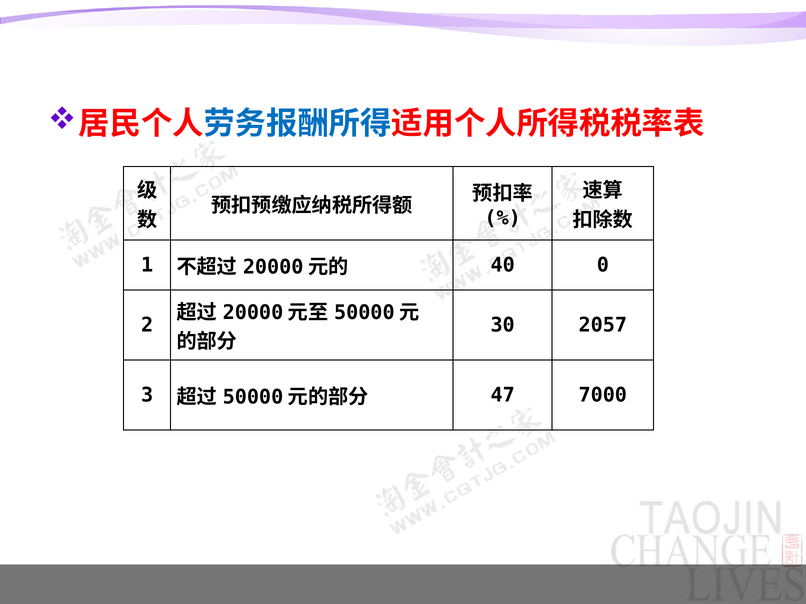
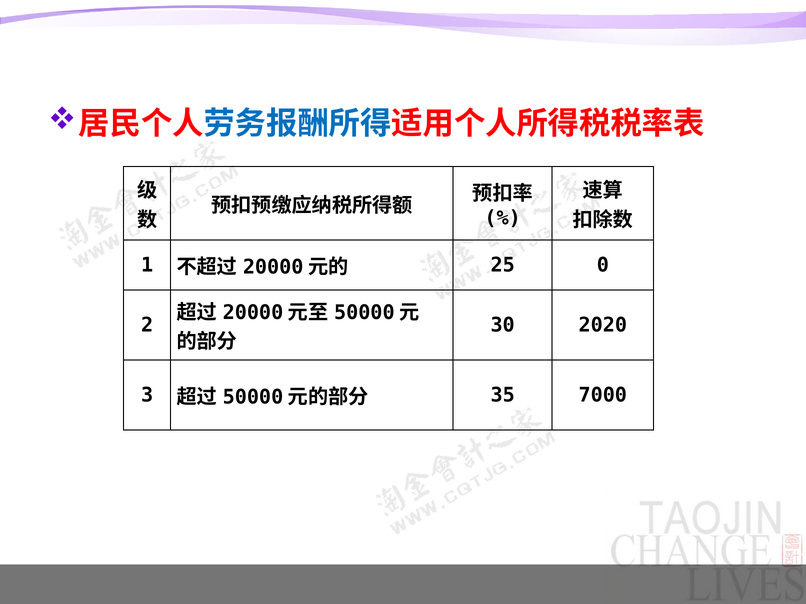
40: 40 -> 25 (503, 265)
2057: 2057 -> 2020 (603, 325)
47: 47 -> 35 (503, 396)
